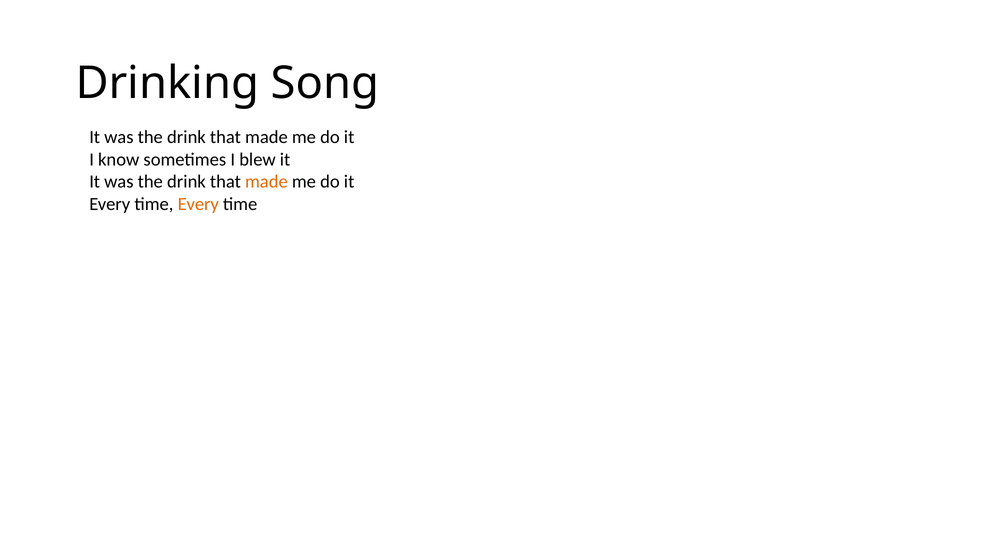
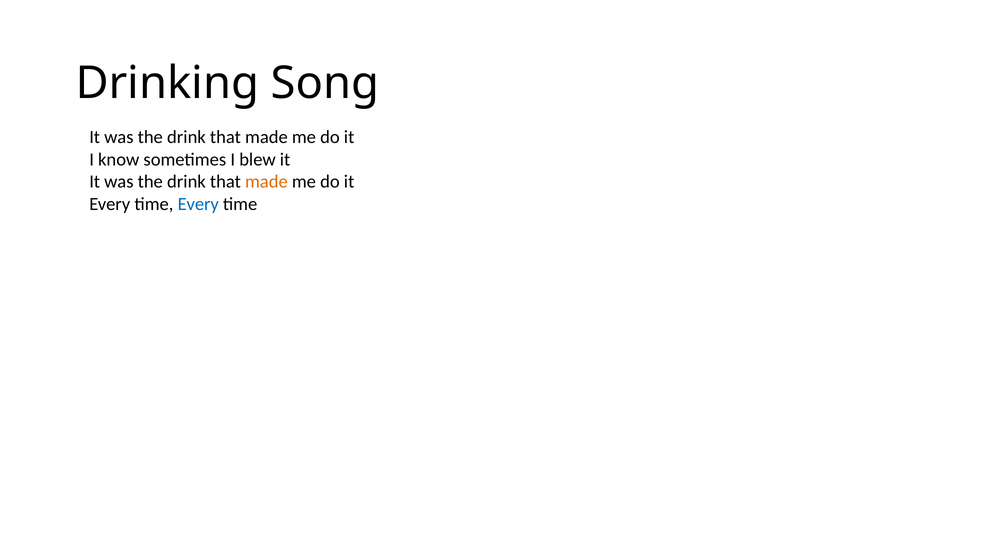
Every colour: orange -> blue (198, 204)
